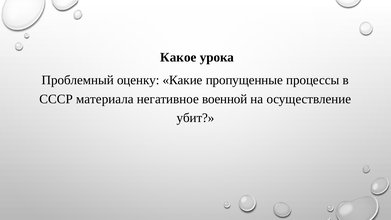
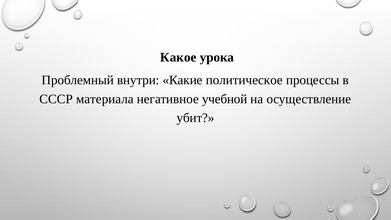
оценку: оценку -> внутри (138, 80)
пропущенные: пропущенные -> политическое (244, 80)
военной: военной -> учебной (225, 99)
